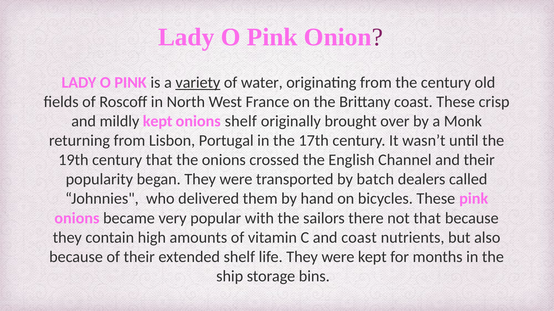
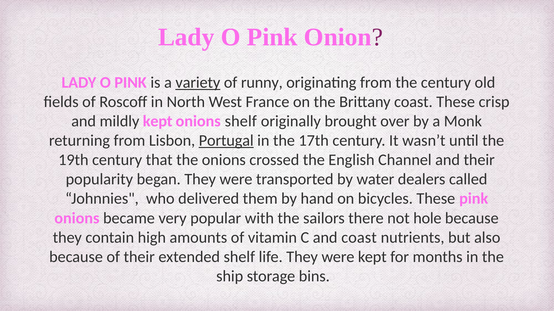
water: water -> runny (262, 83)
Portugal underline: none -> present (226, 141)
batch: batch -> water (375, 180)
not that: that -> hole (427, 218)
